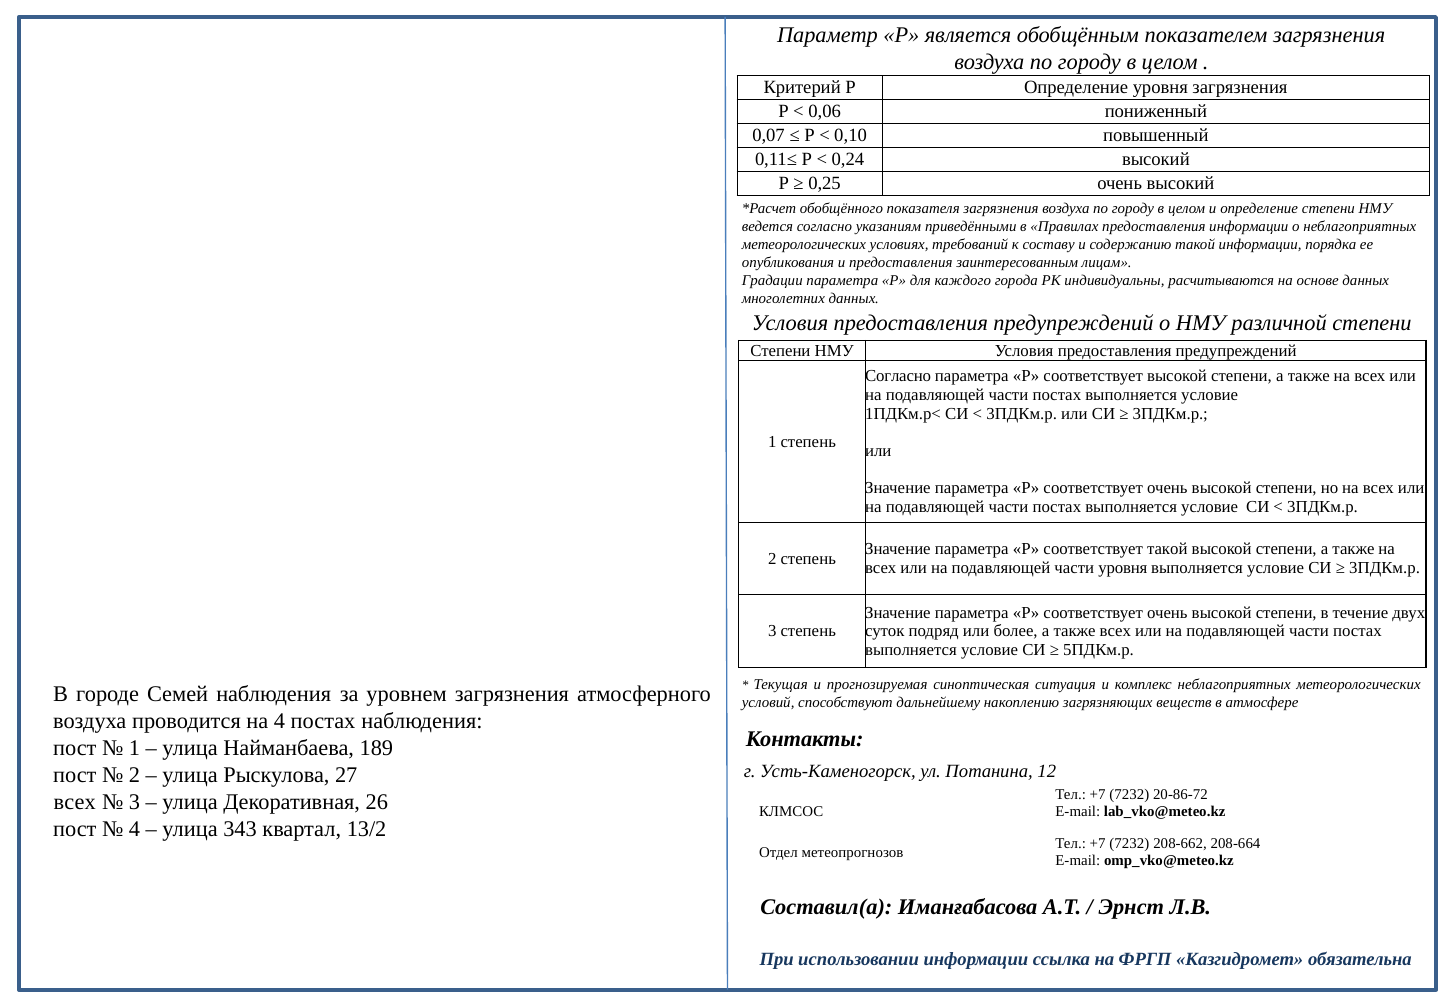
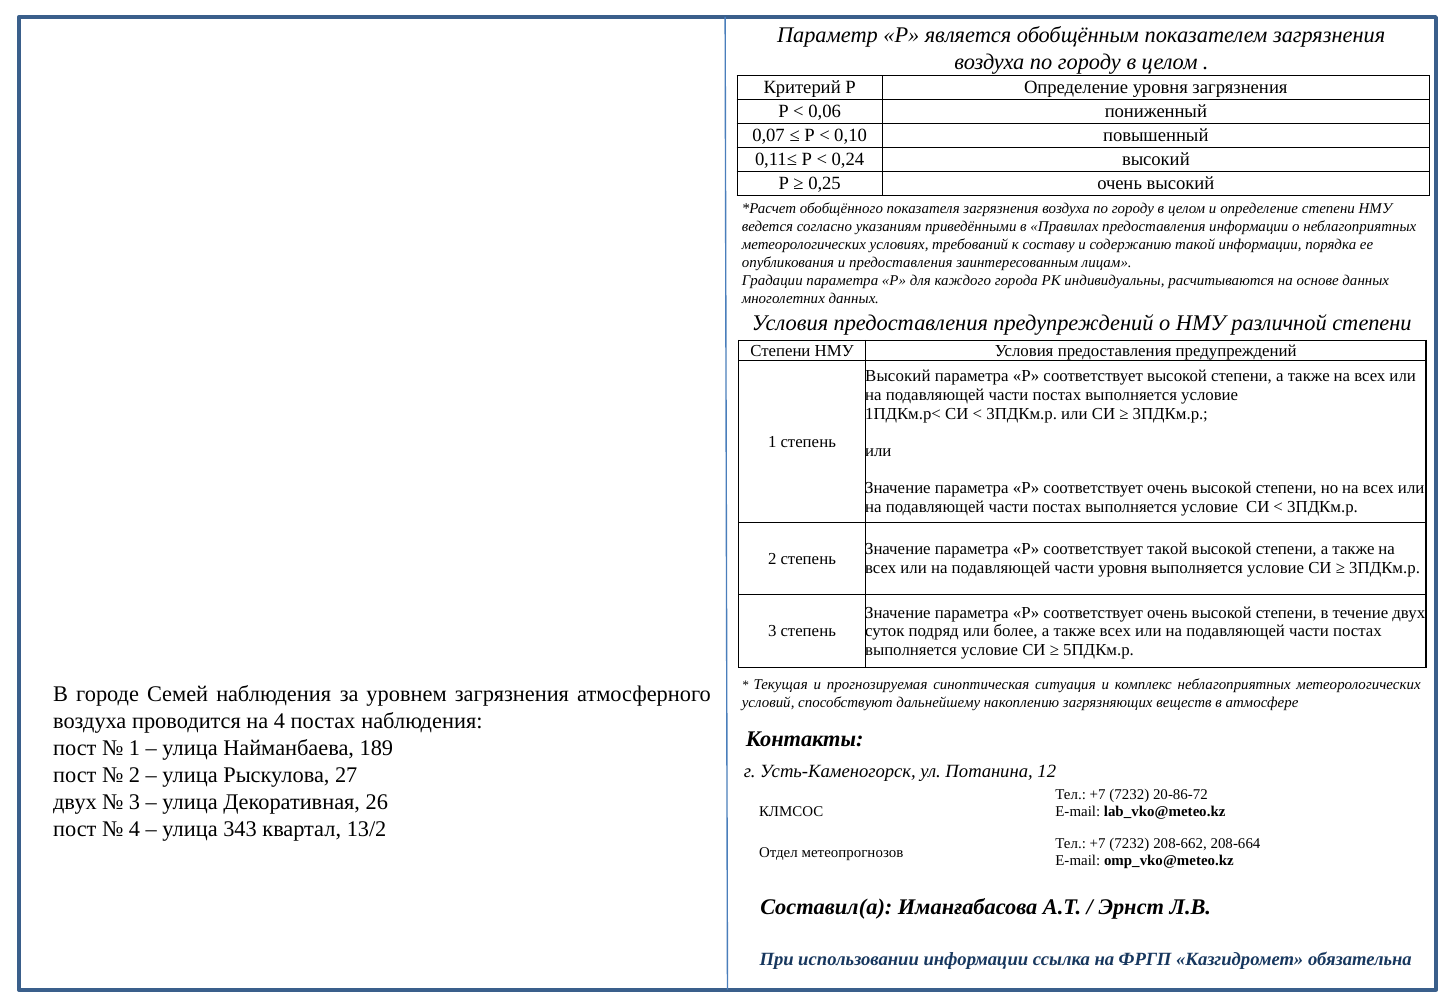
Согласно: Согласно -> Высокий (898, 376)
всех: всех -> двух (75, 802)
